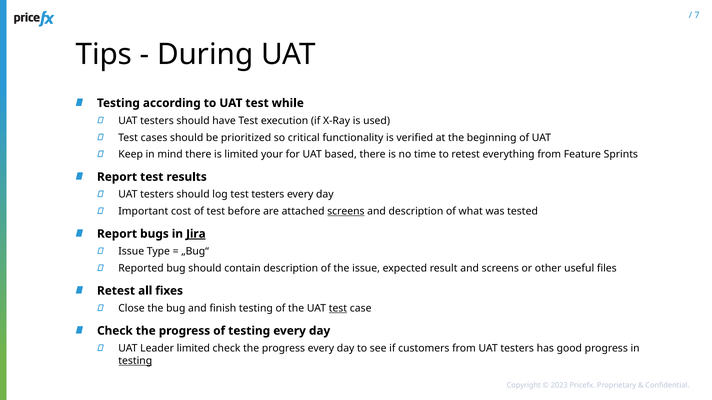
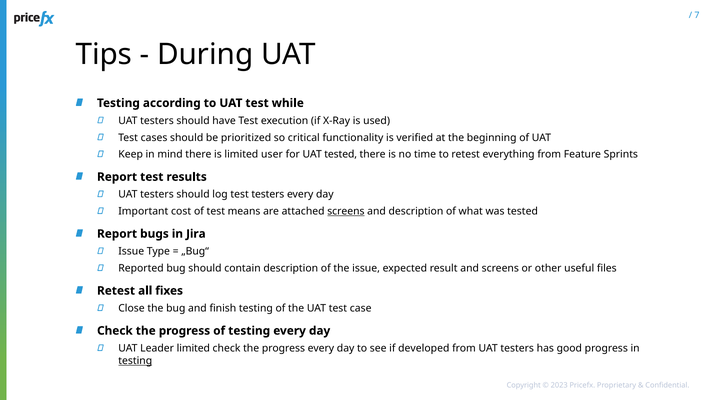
your: your -> user (272, 155)
UAT based: based -> tested (341, 155)
before: before -> means (244, 212)
Jira underline: present -> none (196, 234)
test underline: present -> none (338, 309)
customers: customers -> developed (424, 349)
